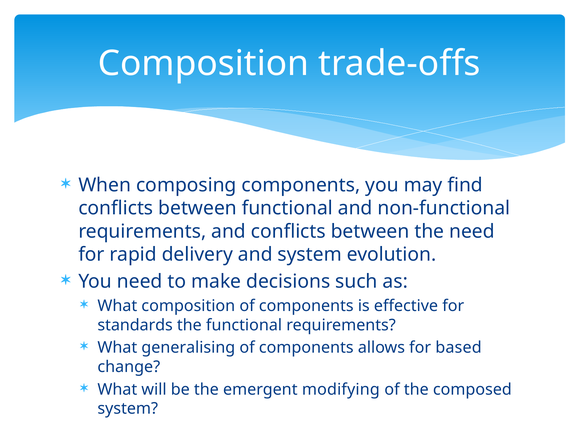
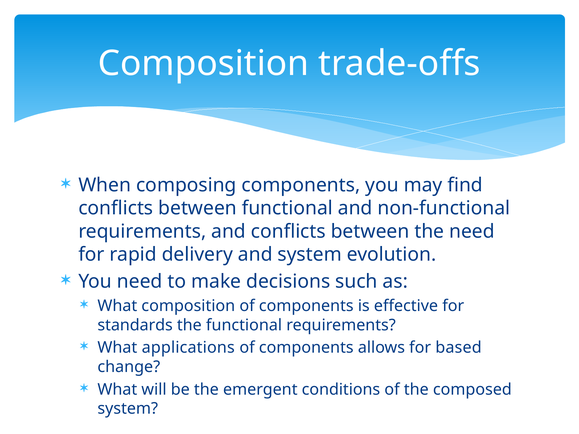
generalising: generalising -> applications (188, 348)
modifying: modifying -> conditions (341, 390)
